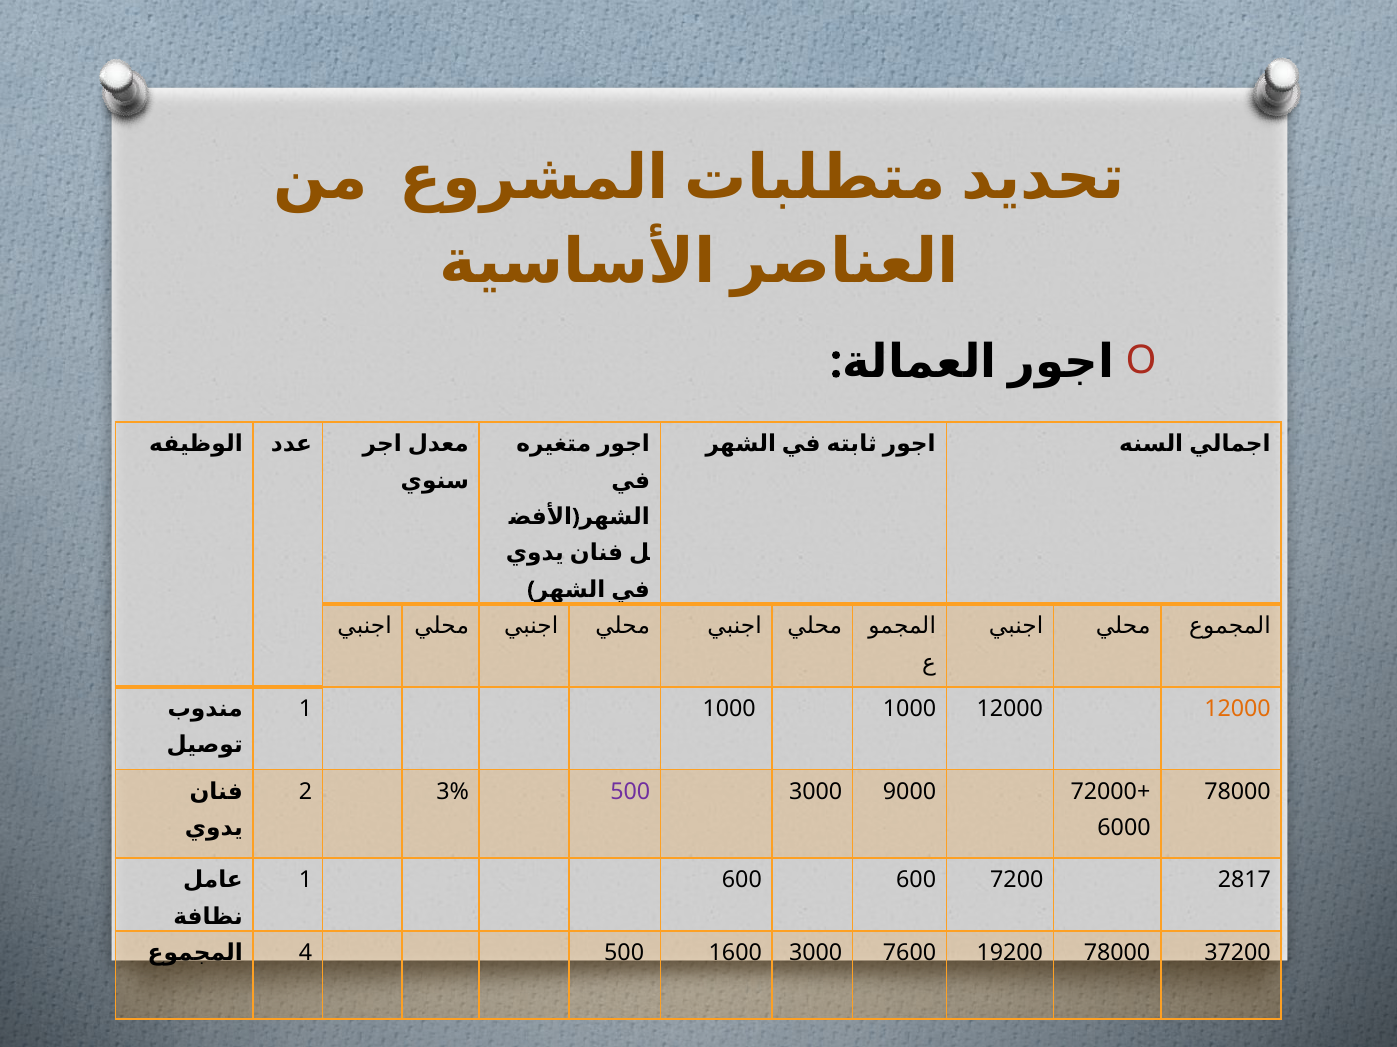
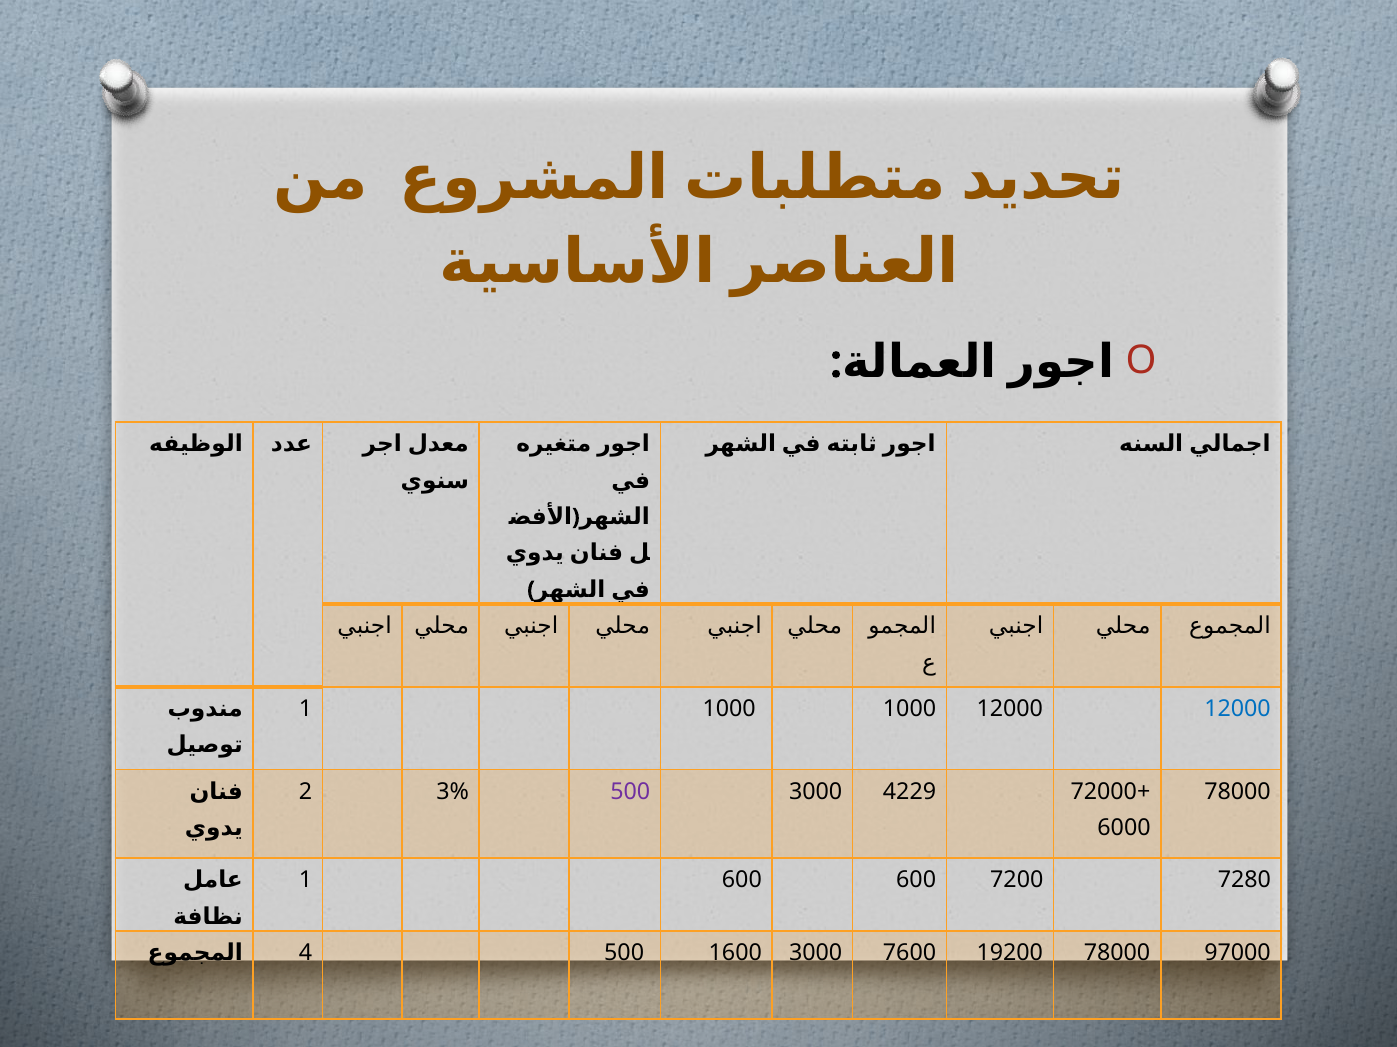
12000 colour: orange -> blue (1237, 709)
9000: 9000 -> 4229 (910, 792)
2817: 2817 -> 7280 (1244, 881)
37200: 37200 -> 97000 (1237, 954)
